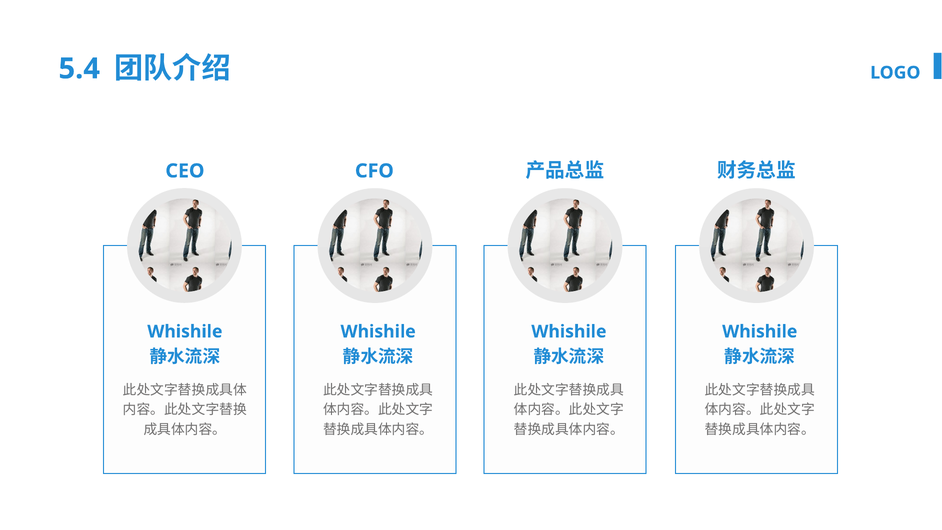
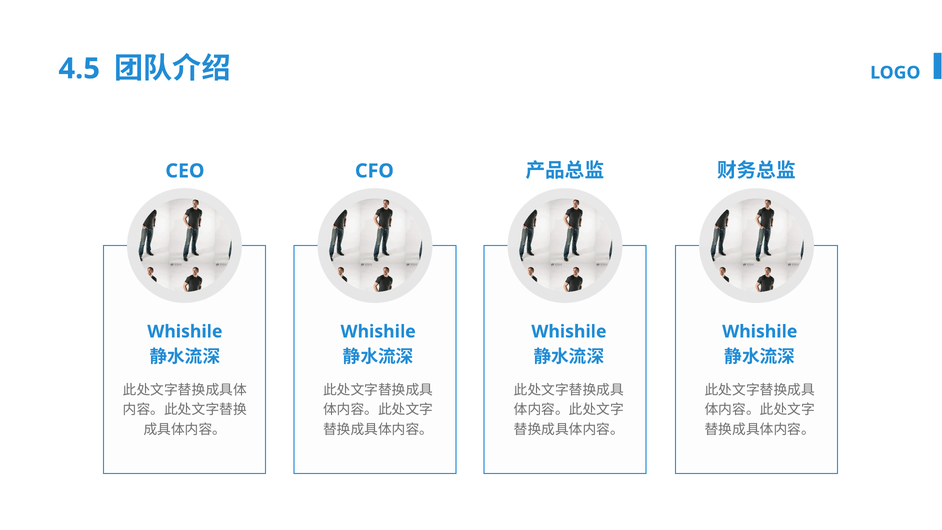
5.4: 5.4 -> 4.5 (79, 69)
